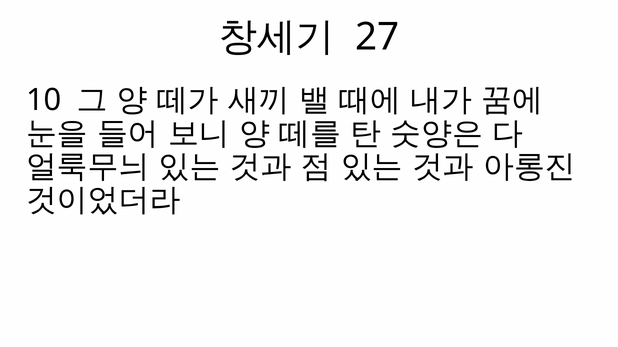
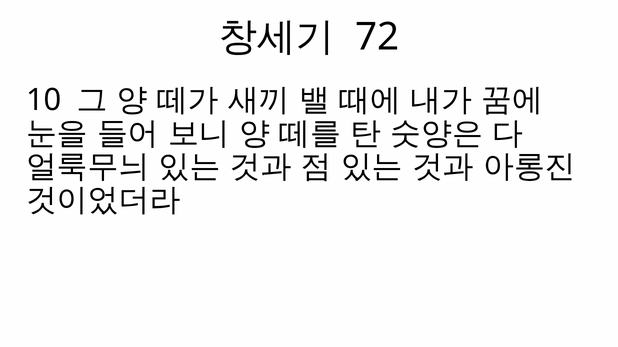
27: 27 -> 72 (377, 37)
